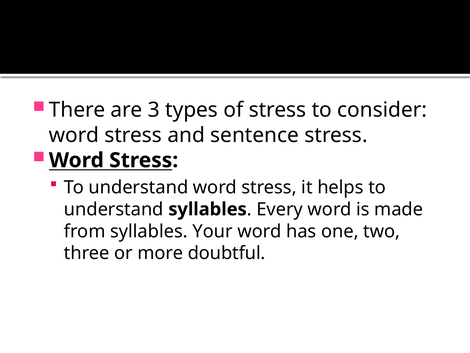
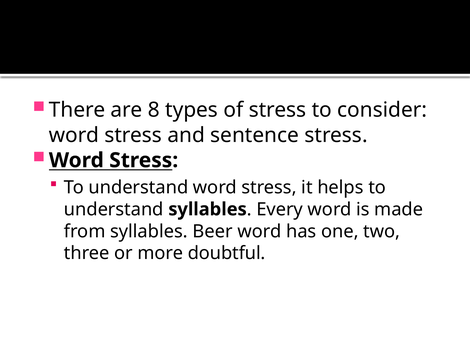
3: 3 -> 8 (154, 110)
Your: Your -> Beer (213, 231)
